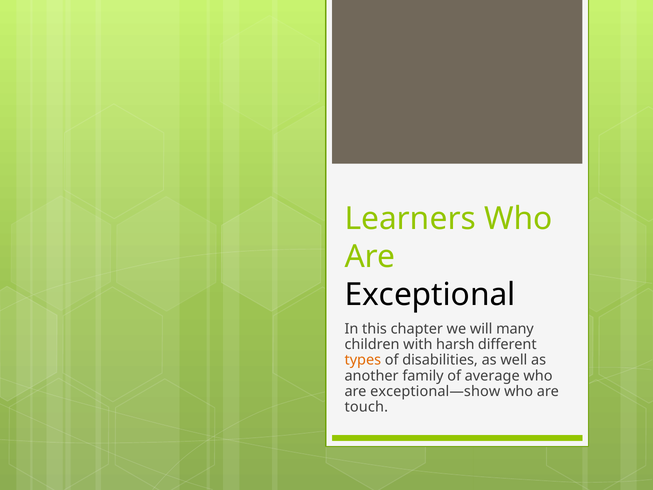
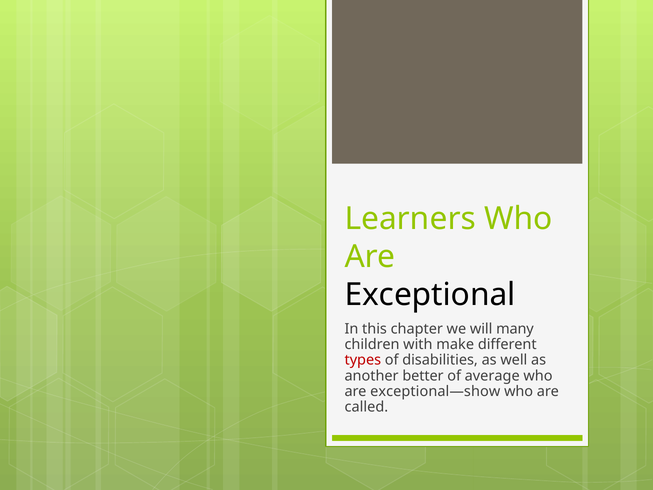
harsh: harsh -> make (455, 344)
types colour: orange -> red (363, 360)
family: family -> better (423, 376)
touch: touch -> called (366, 407)
